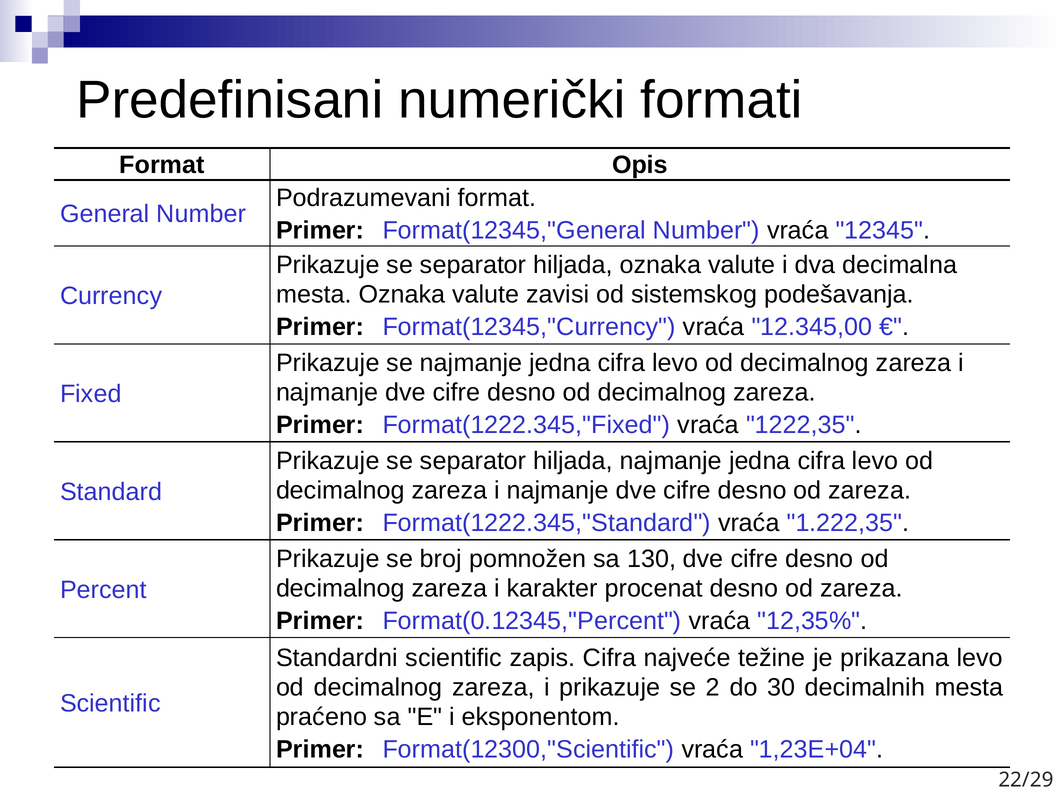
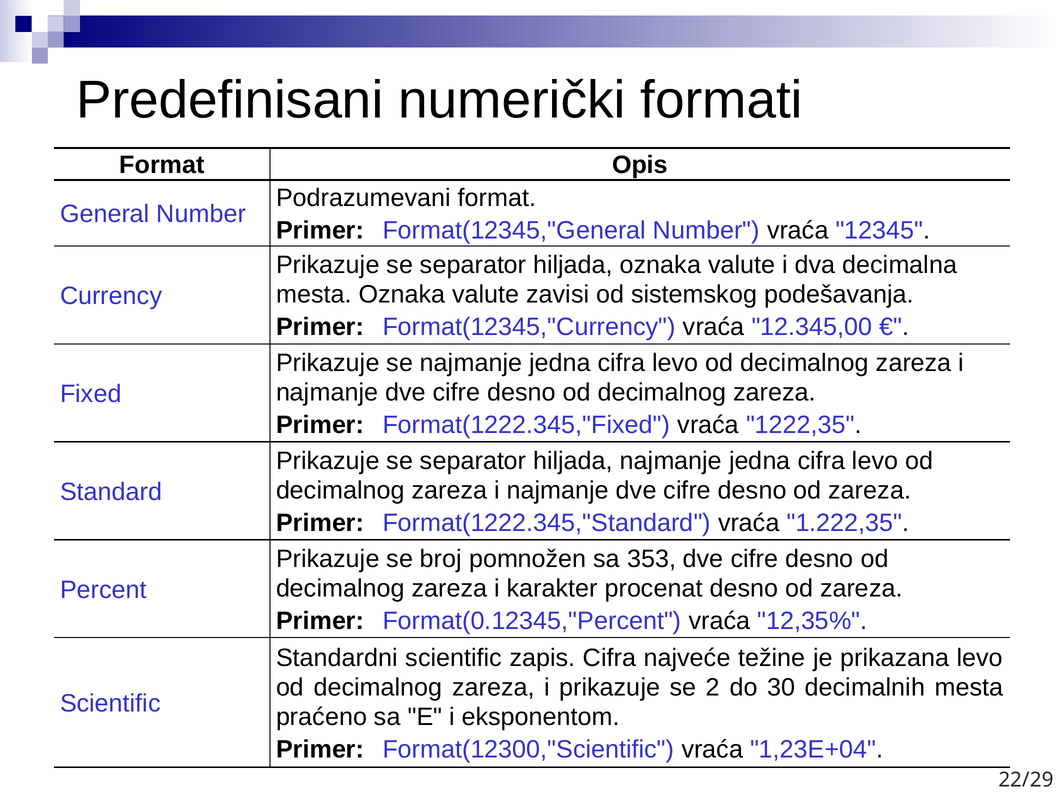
130: 130 -> 353 (652, 559)
